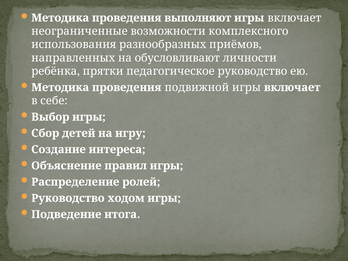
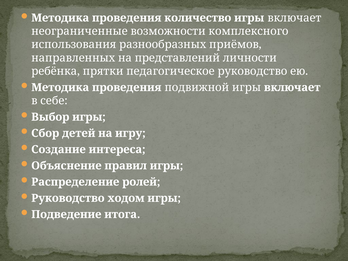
выполняют: выполняют -> количество (198, 18)
обусловливают: обусловливают -> представлений (177, 58)
